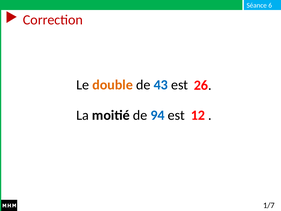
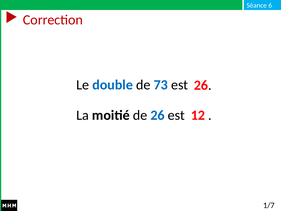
double colour: orange -> blue (113, 85)
43: 43 -> 73 (161, 85)
de 94: 94 -> 26 (158, 115)
